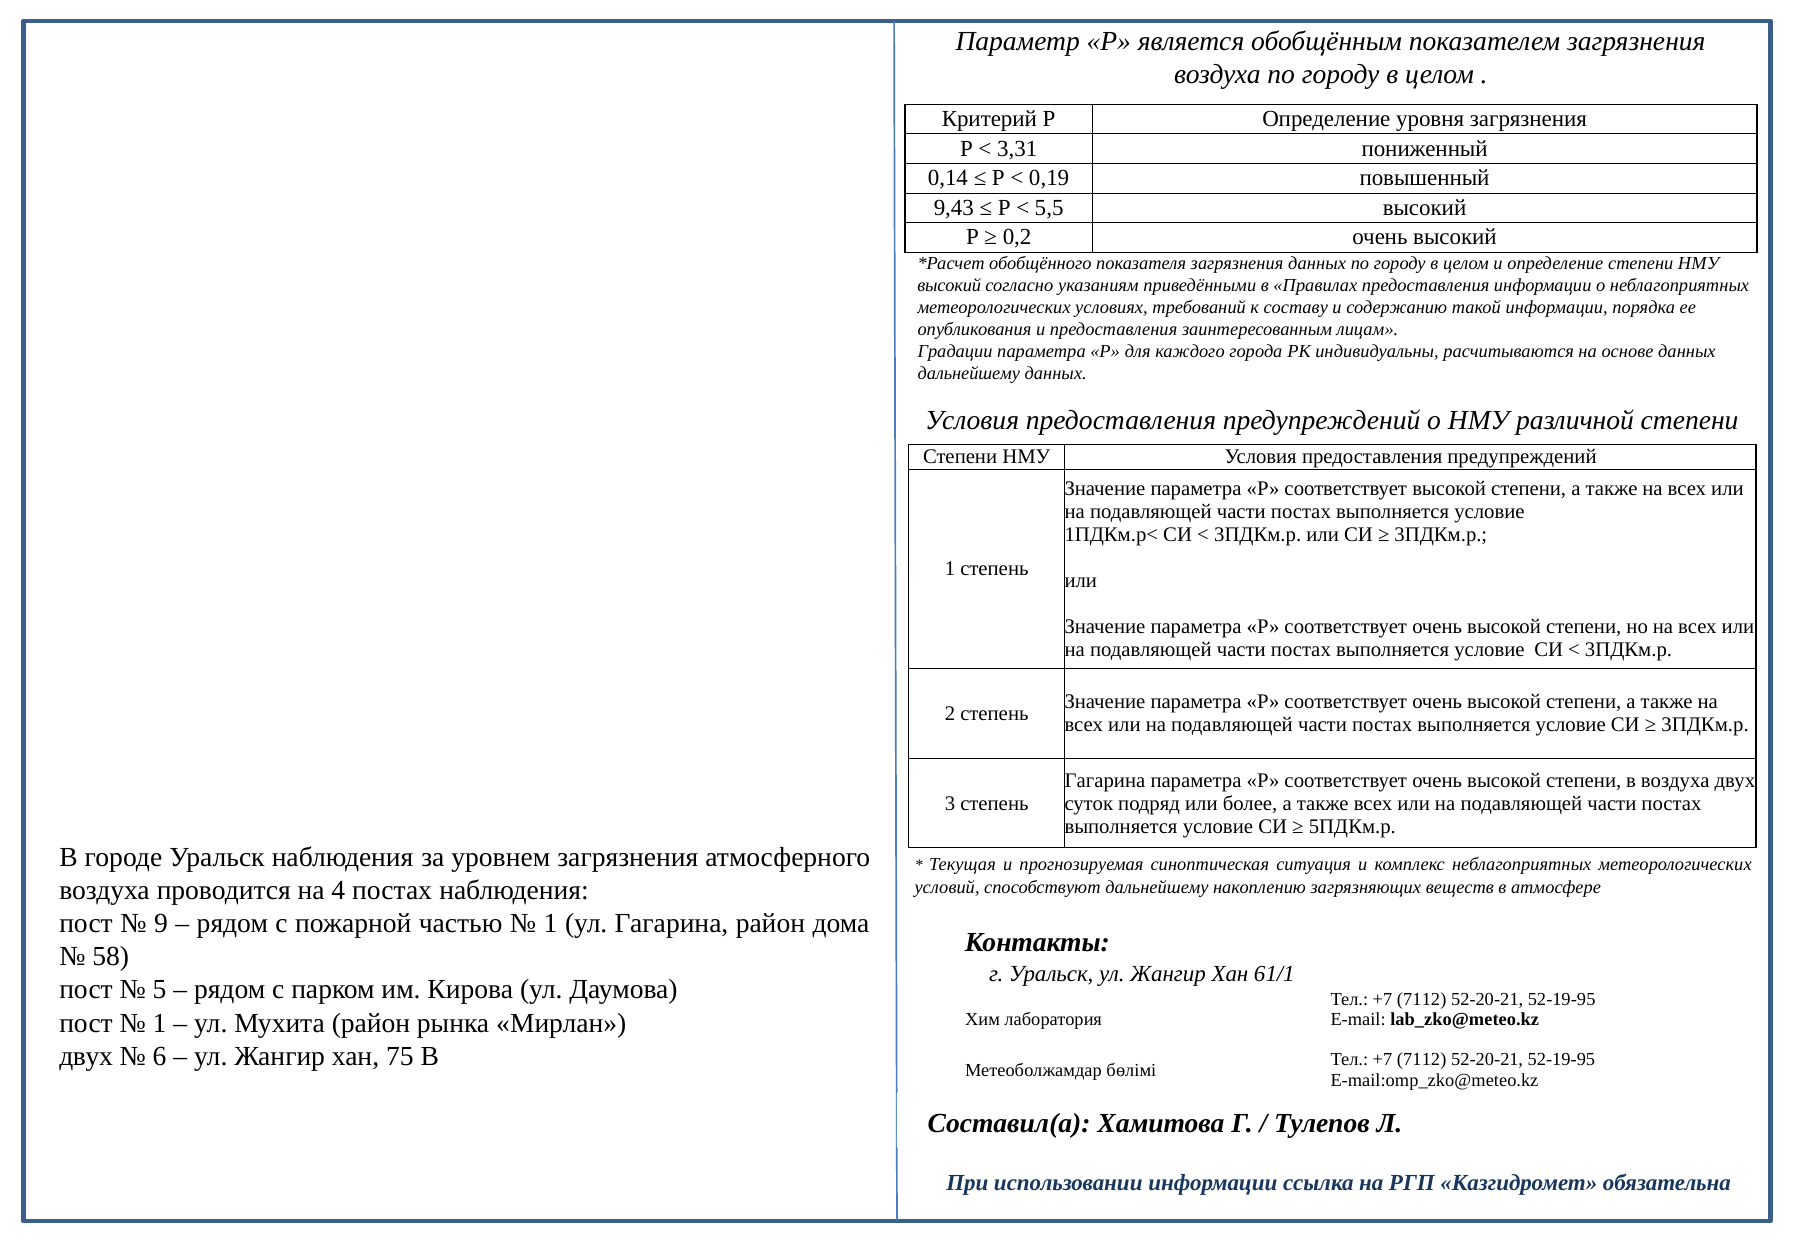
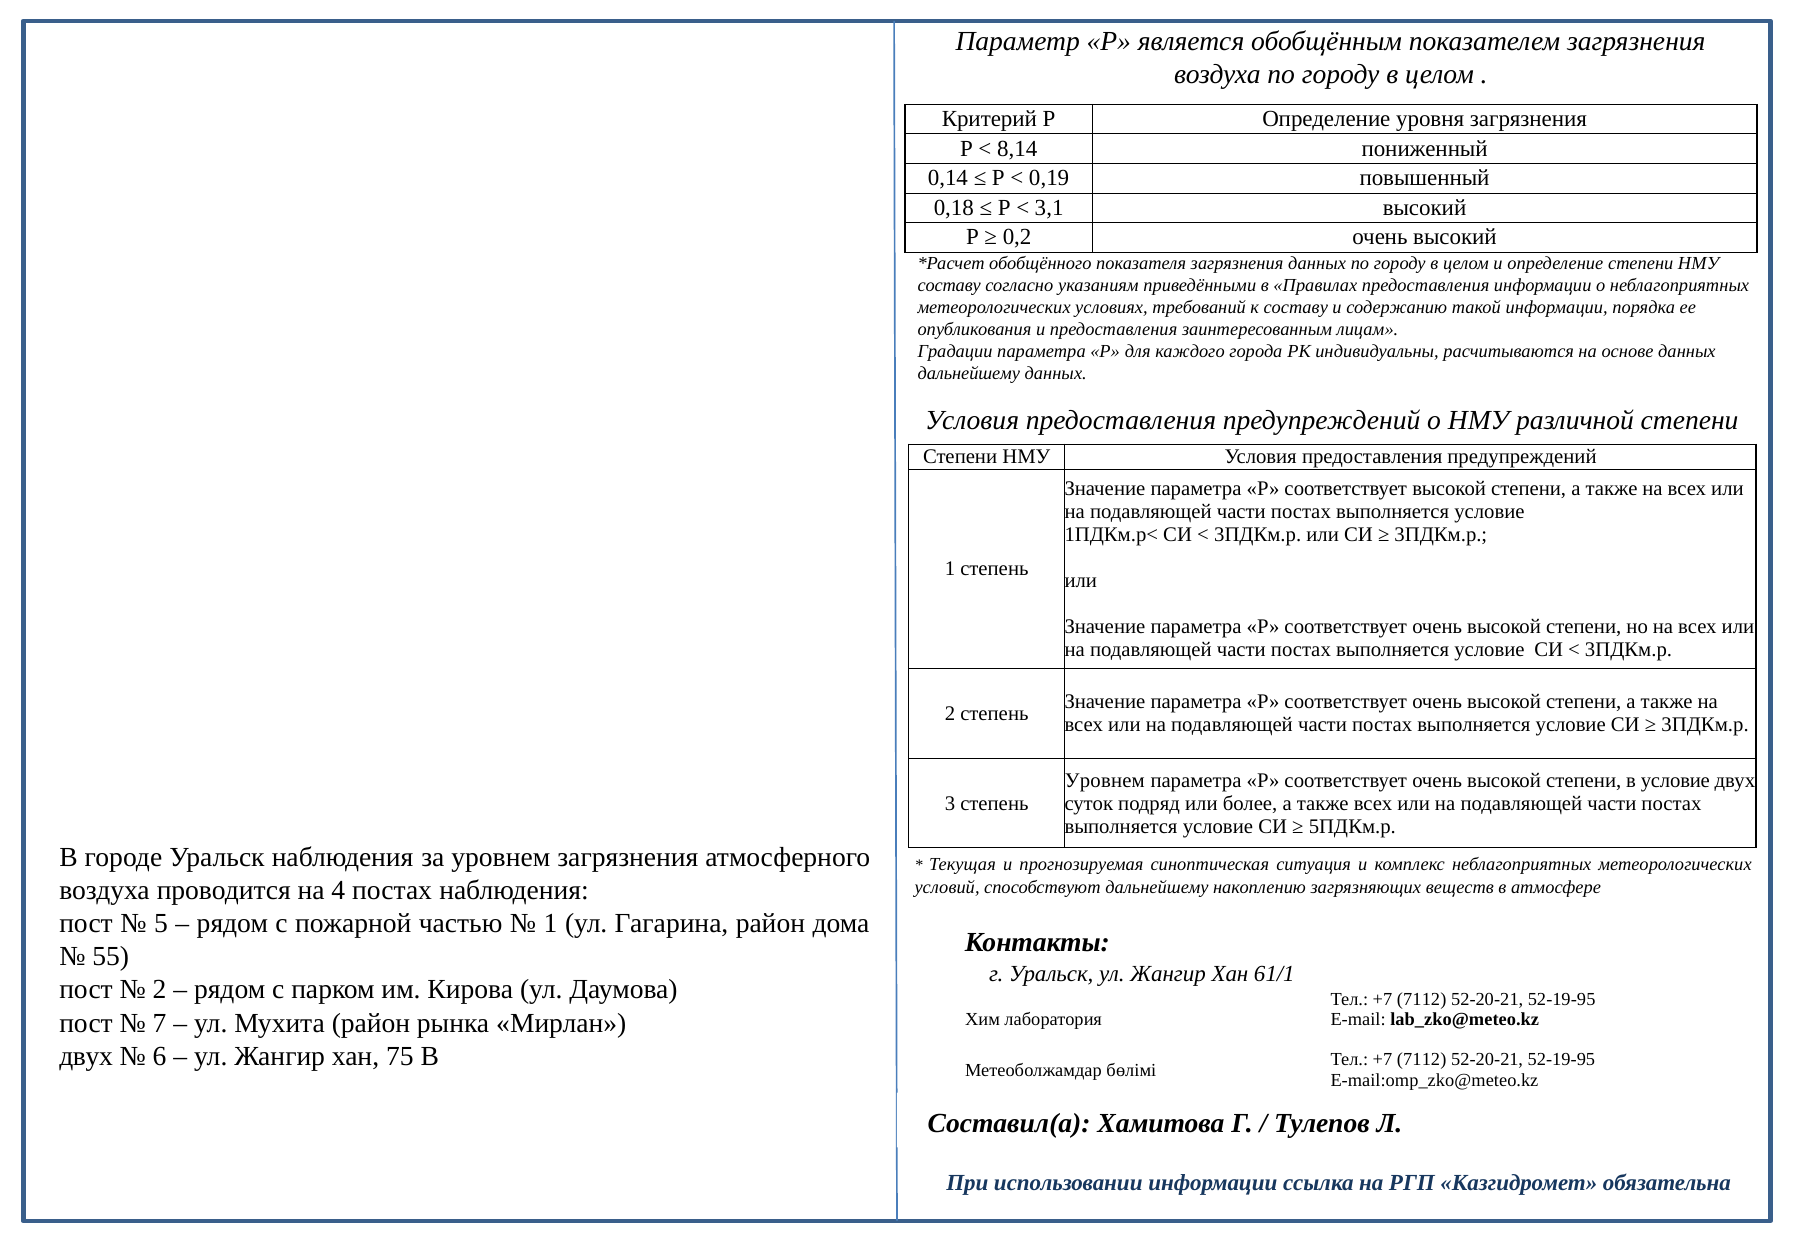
3,31: 3,31 -> 8,14 (1017, 148)
9,43: 9,43 -> 0,18 (954, 208)
5,5: 5,5 -> 3,1 (1049, 208)
высокий: высокий -> составу (949, 285)
Гагарина: Гагарина -> Уровнем (1105, 780)
в воздуха: воздуха -> условие (1675, 780)
9: 9 -> 5 (161, 924)
58: 58 -> 55 (111, 957)
5: 5 -> 2 (160, 990)
1: 1 -> 7 (160, 1023)
